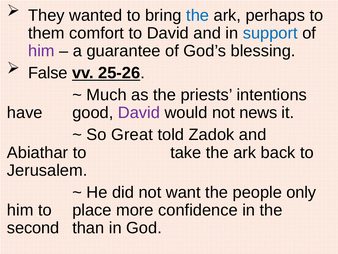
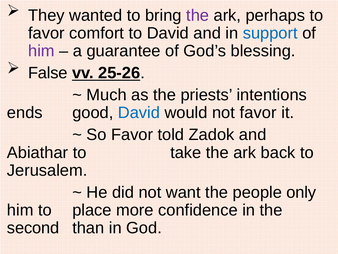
the colour: blue -> purple (198, 15)
them: them -> favor (46, 33)
have: have -> ends (25, 113)
David colour: purple -> blue (139, 113)
not news: news -> favor (258, 113)
So Great: Great -> Favor (132, 135)
